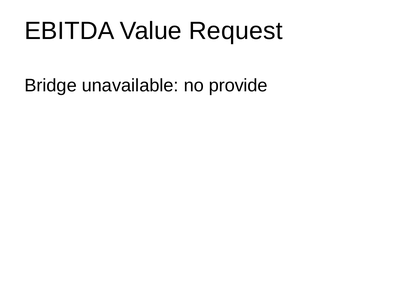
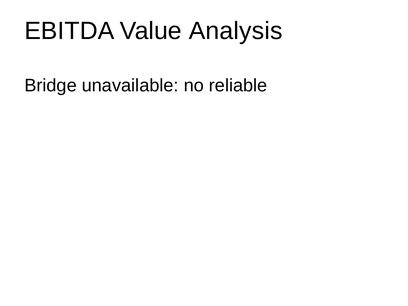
Request: Request -> Analysis (236, 31)
provide: provide -> reliable (238, 86)
